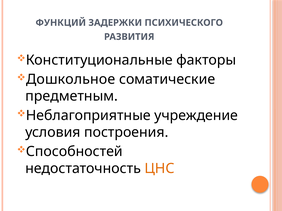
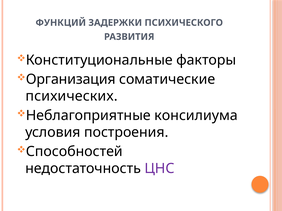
Дошкольное: Дошкольное -> Организация (71, 79)
предметным: предметным -> психических (72, 96)
учреждение: учреждение -> консилиума (196, 116)
ЦНС colour: orange -> purple (159, 169)
